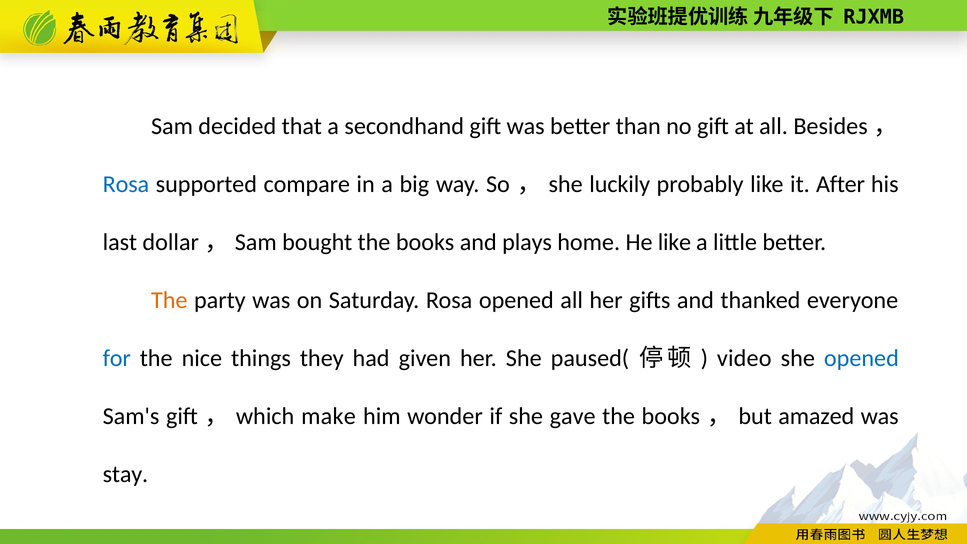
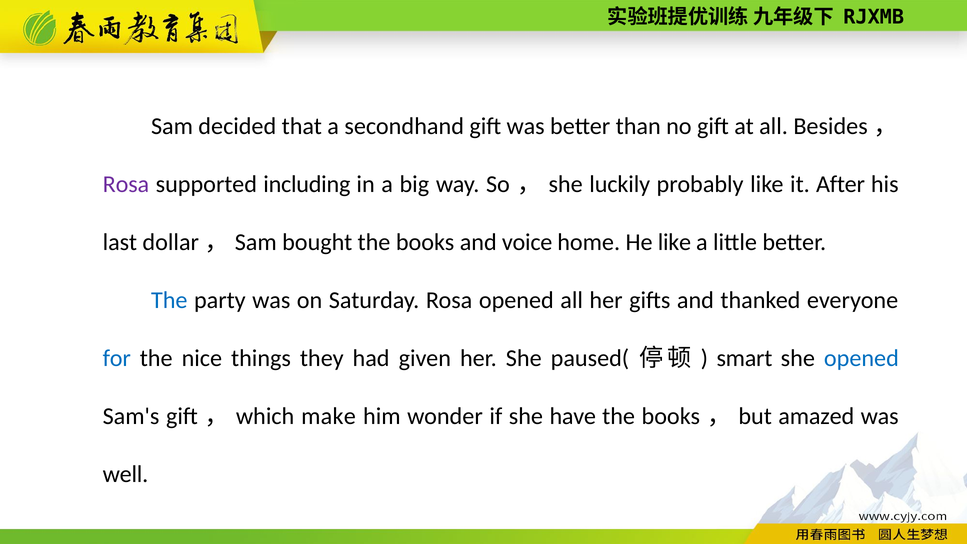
Rosa colour: blue -> purple (126, 184)
compare: compare -> including (307, 184)
plays: plays -> voice (527, 242)
The colour: orange -> blue (169, 300)
video: video -> smart (744, 358)
gave: gave -> have (573, 416)
stay: stay -> well (125, 474)
